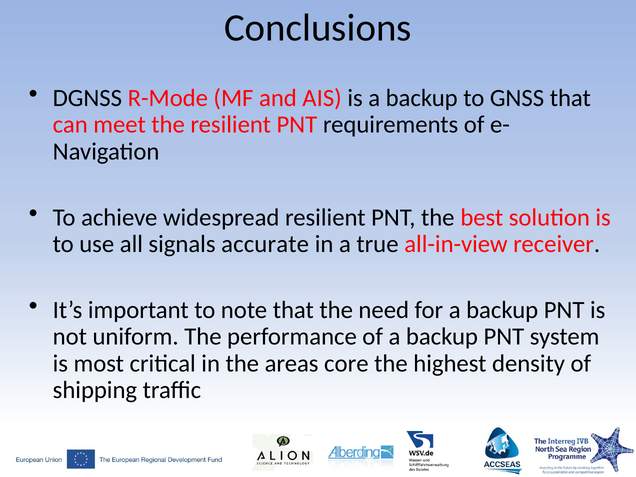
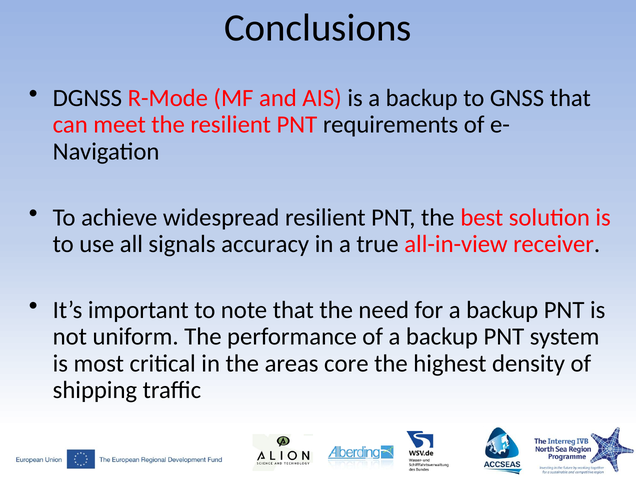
accurate: accurate -> accuracy (265, 244)
